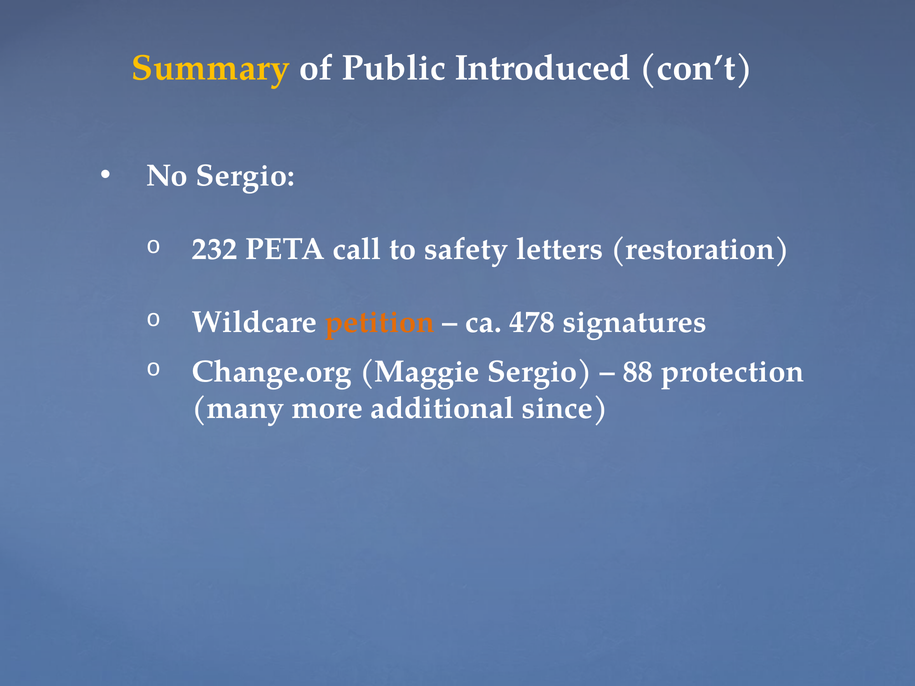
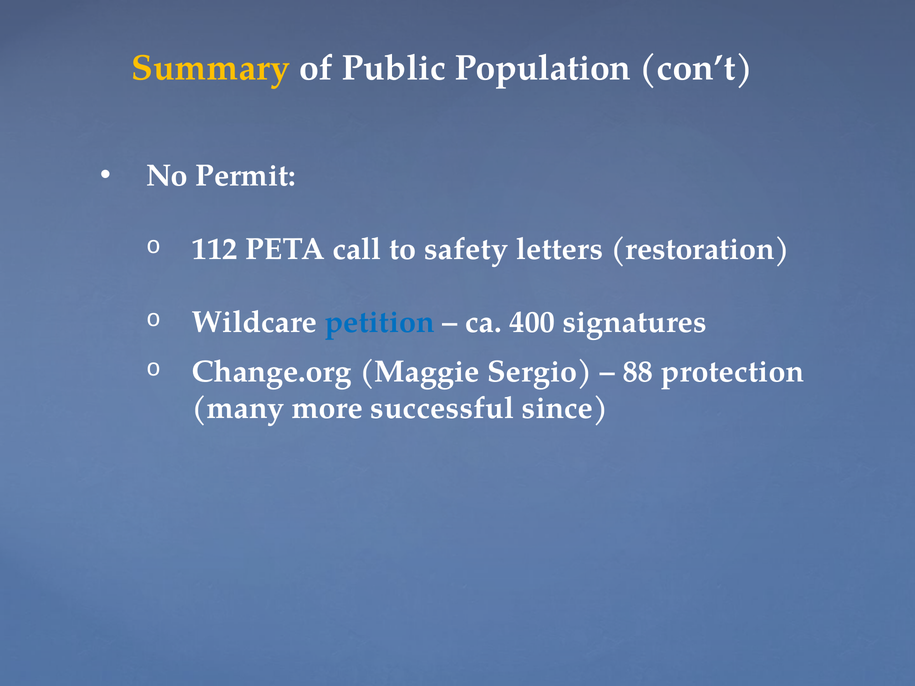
Introduced: Introduced -> Population (543, 68)
No Sergio: Sergio -> Permit (246, 176)
232: 232 -> 112 (215, 249)
petition colour: orange -> blue (380, 322)
478: 478 -> 400 (532, 322)
additional: additional -> successful (442, 408)
